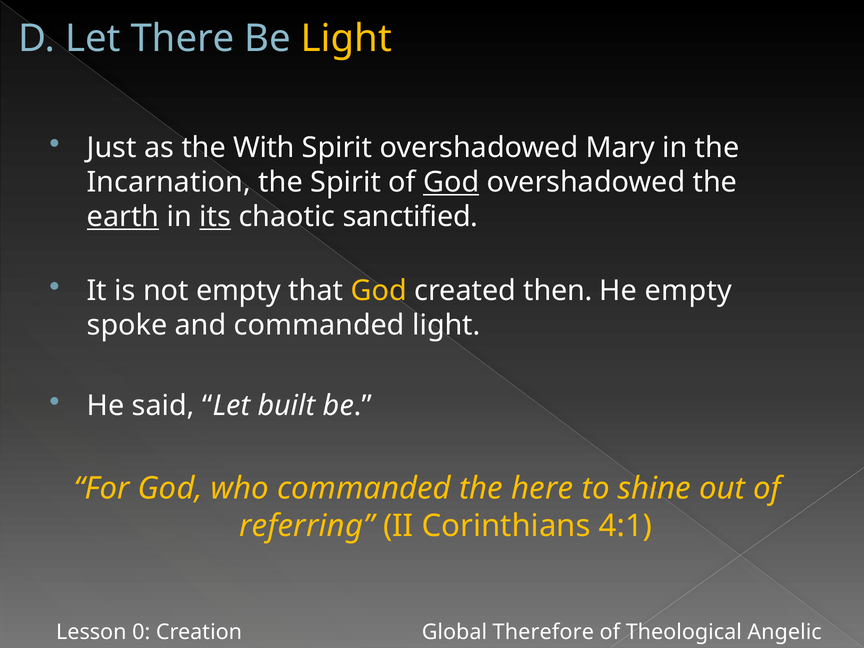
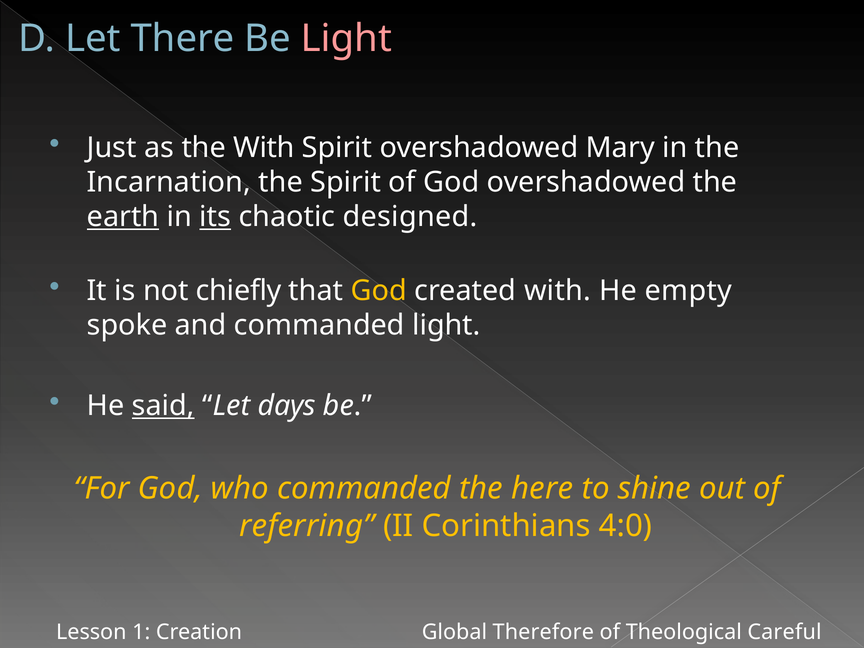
Light colour: yellow -> pink (346, 39)
God underline: present -> none (451, 182)
sanctified: sanctified -> designed (410, 217)
not empty: empty -> chiefly (239, 291)
created then: then -> with (558, 291)
said underline: none -> present (163, 406)
built: built -> days (287, 406)
4:1: 4:1 -> 4:0 (626, 526)
0: 0 -> 1 (141, 632)
Angelic: Angelic -> Careful (784, 632)
